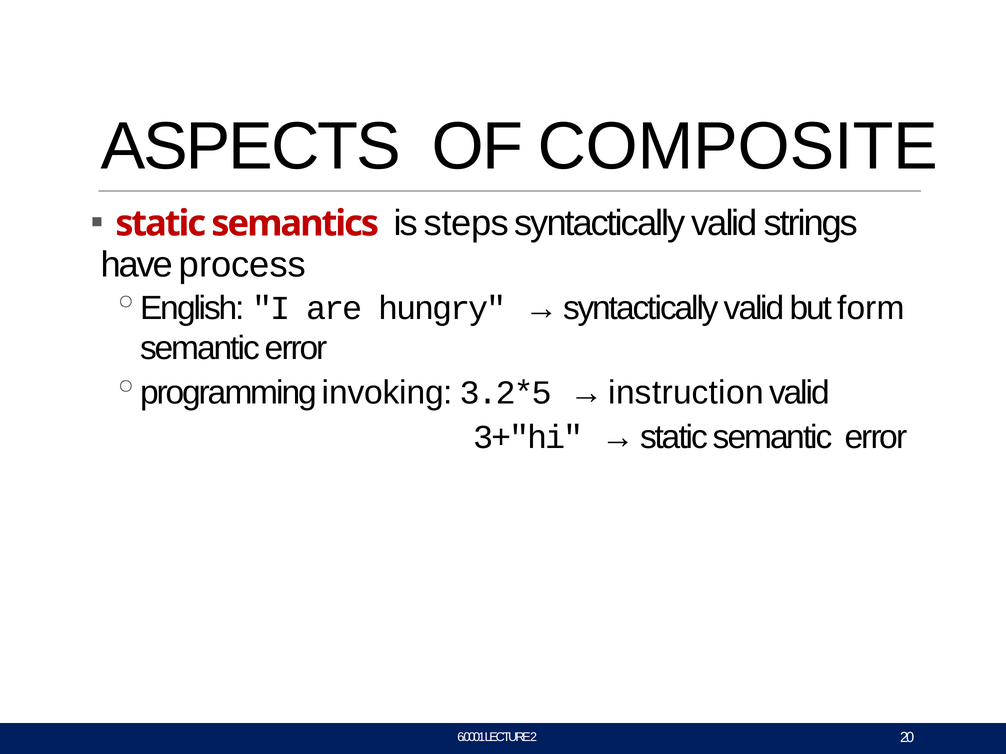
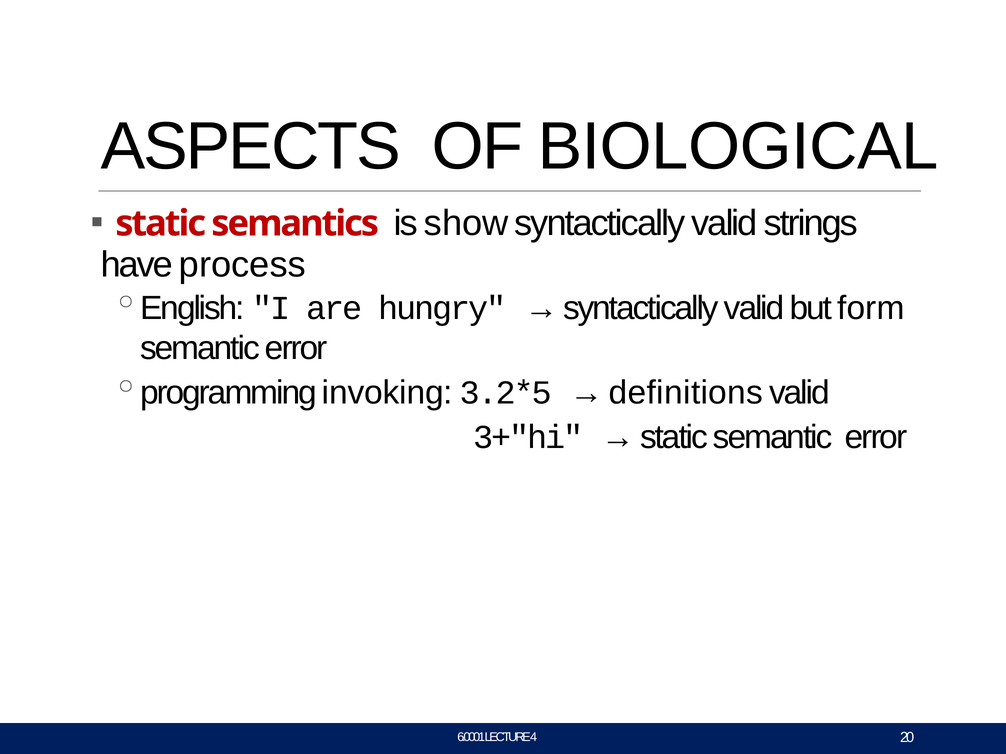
COMPOSITE: COMPOSITE -> BIOLOGICAL (738, 147)
steps: steps -> show (466, 224)
instruction: instruction -> definitions (686, 393)
2: 2 -> 4 (534, 738)
